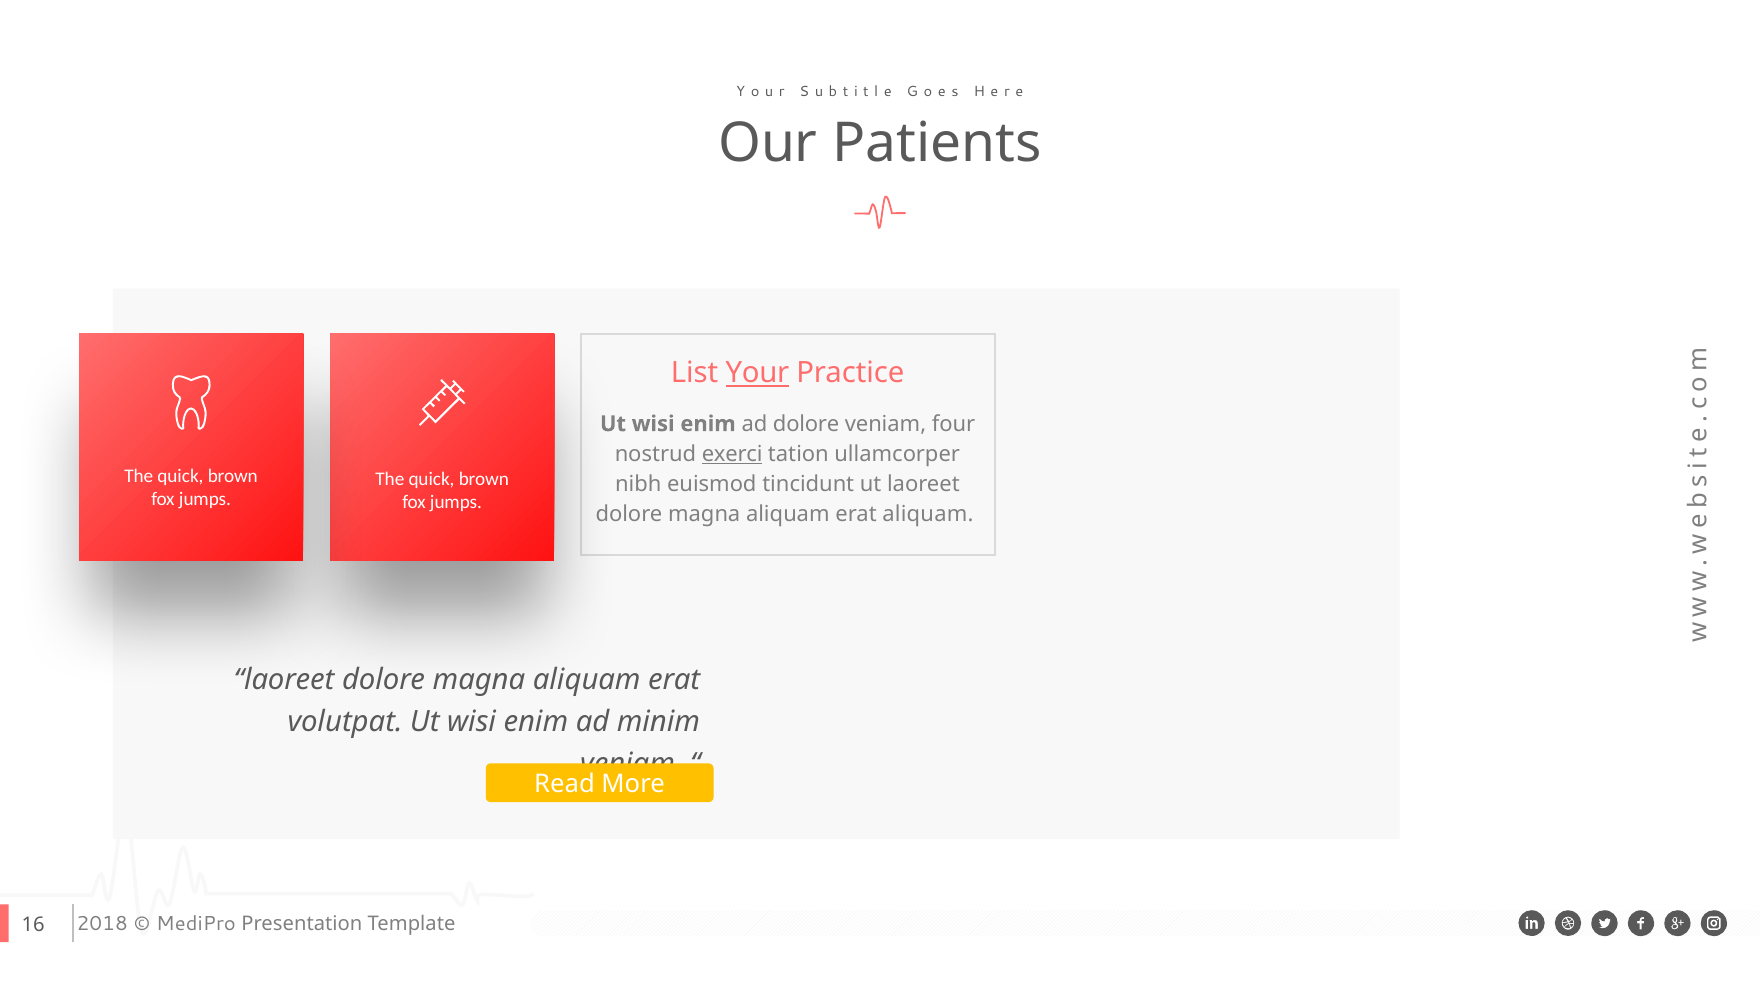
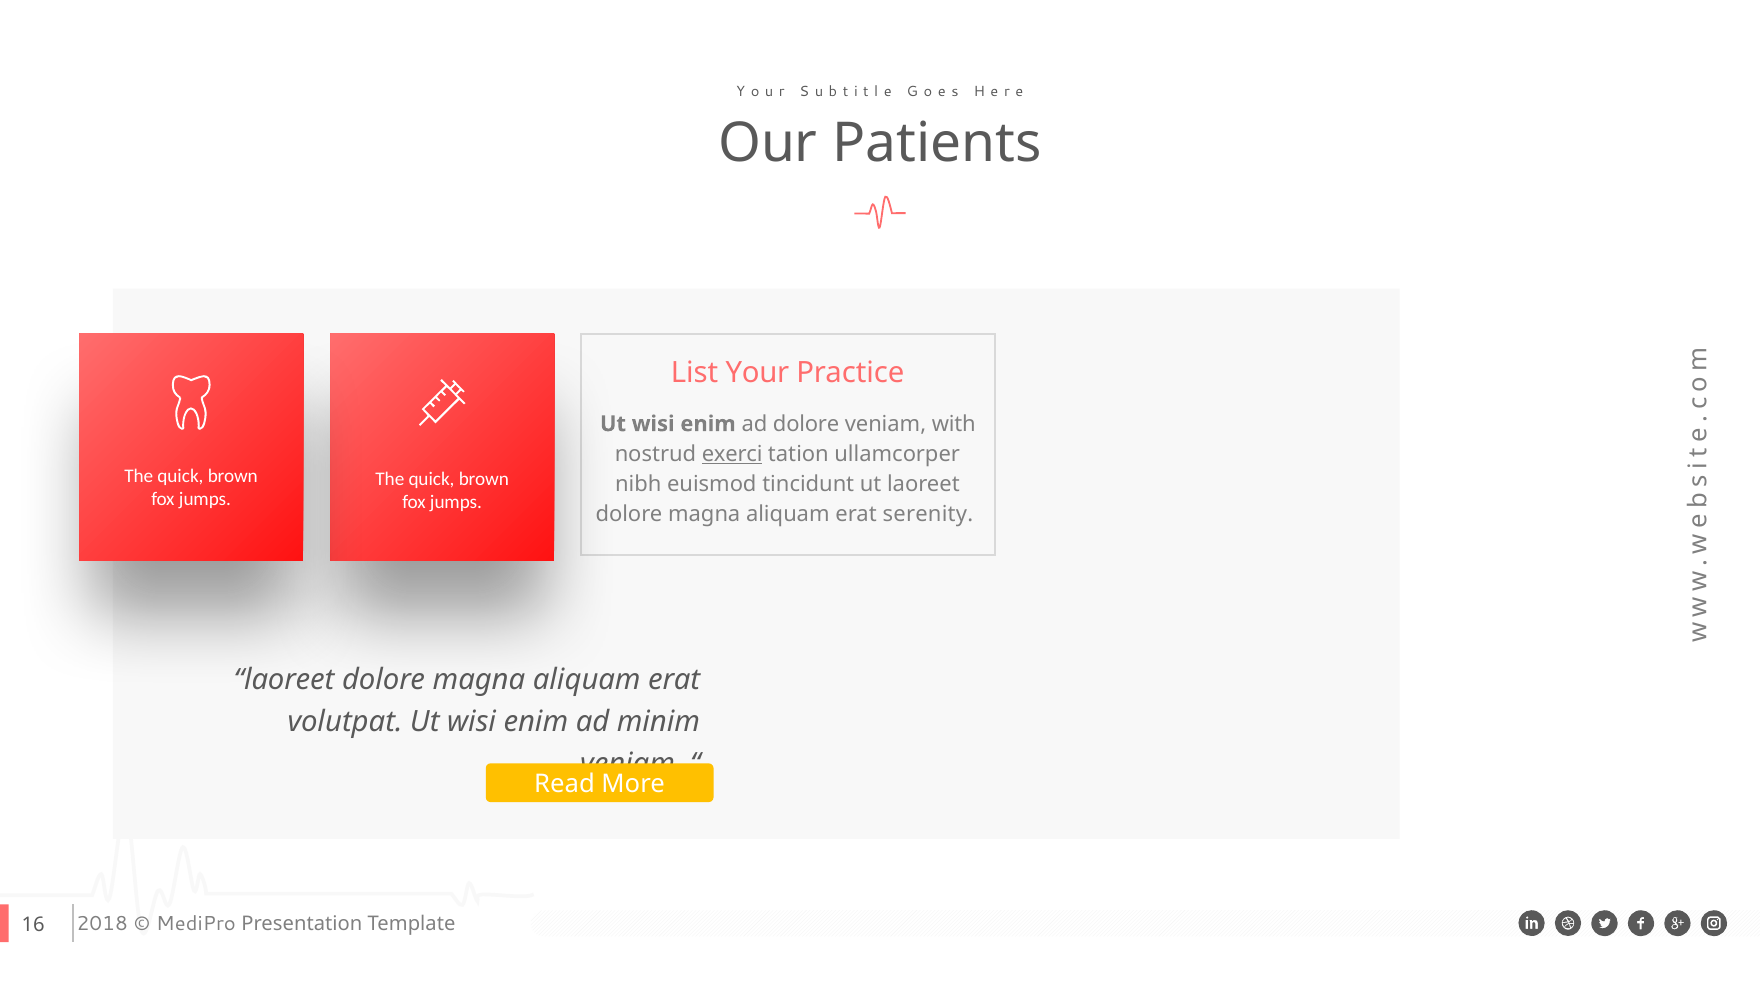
Your underline: present -> none (757, 373)
four: four -> with (954, 424)
erat aliquam: aliquam -> serenity (928, 514)
